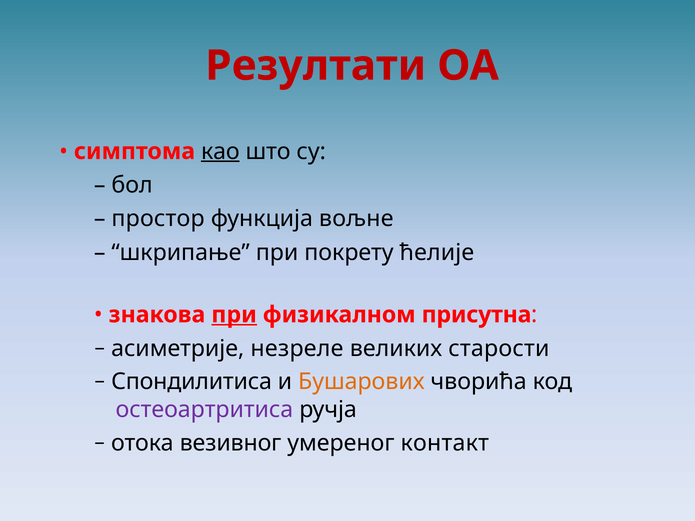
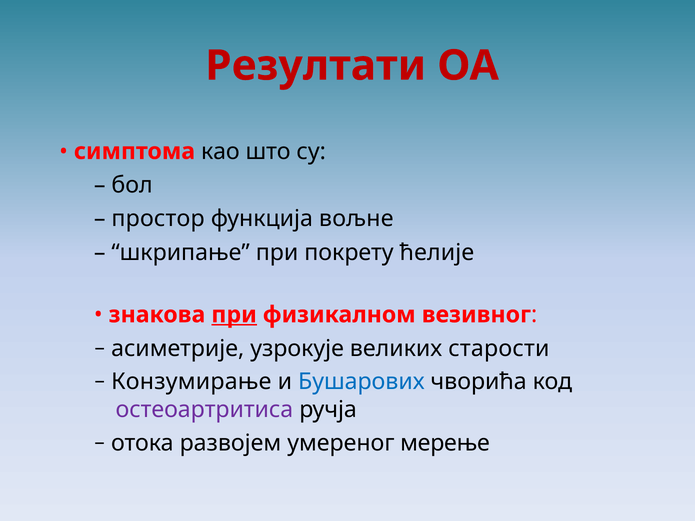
као underline: present -> none (220, 151)
присутна: присутна -> везивног (476, 315)
незреле: незреле -> узрокује (297, 349)
Спондилитиса: Спондилитиса -> Конзумирање (191, 382)
Бушарових colour: orange -> blue (361, 382)
везивног: везивног -> развојем (230, 444)
контакт: контакт -> мерење (445, 444)
